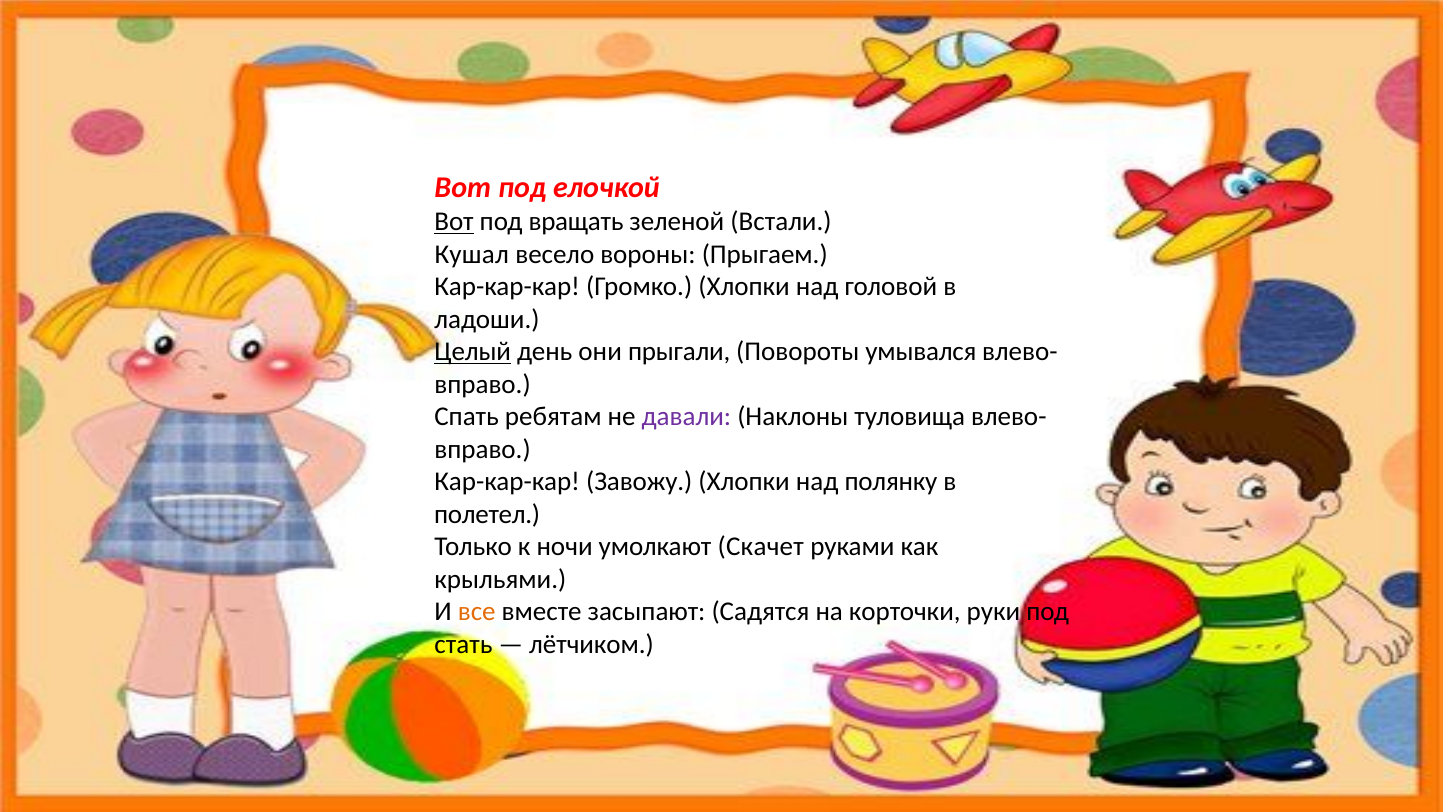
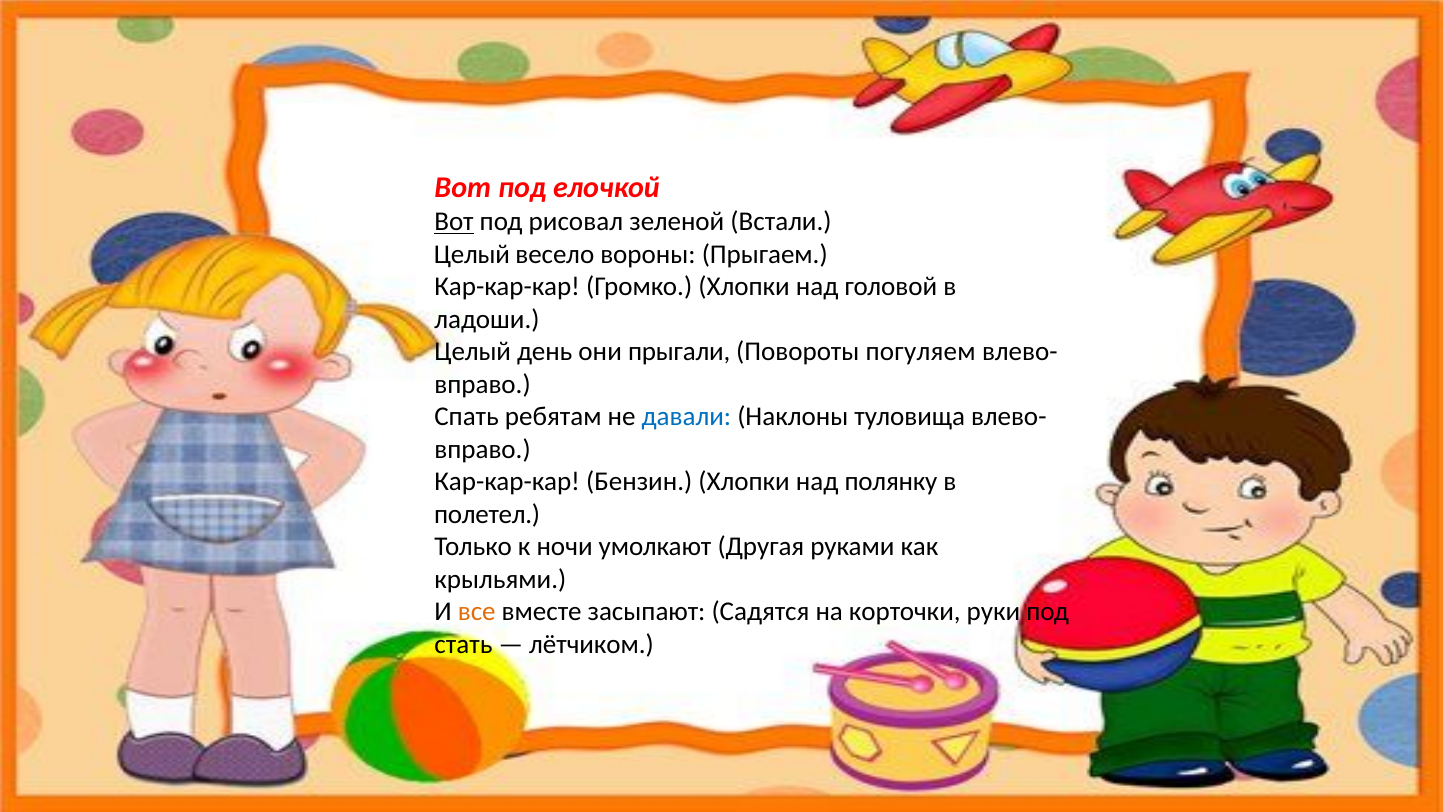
вращать: вращать -> рисовал (576, 222)
Кушал: Кушал -> Целый (472, 254)
Целый underline: present -> none (473, 352)
умывался: умывался -> погуляем (921, 352)
давали colour: purple -> blue (686, 417)
Завожу: Завожу -> Бензин (639, 482)
Скачет: Скачет -> Другая (761, 547)
